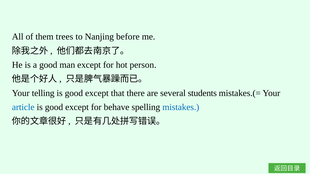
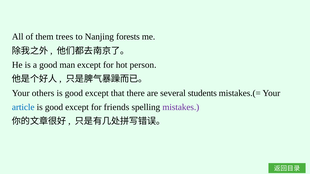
before: before -> forests (128, 37)
telling: telling -> others (43, 93)
behave: behave -> friends (117, 107)
mistakes colour: blue -> purple (181, 107)
